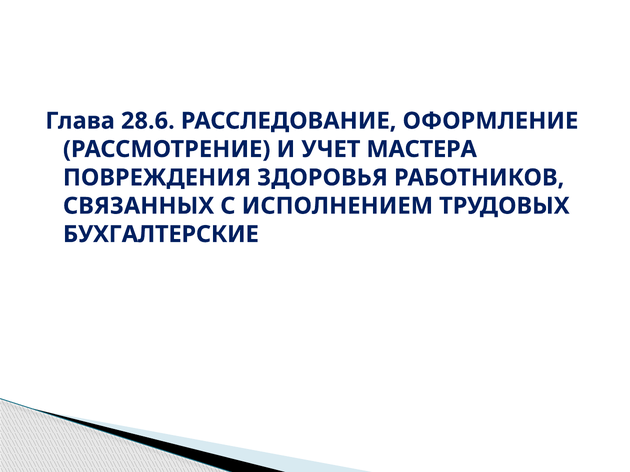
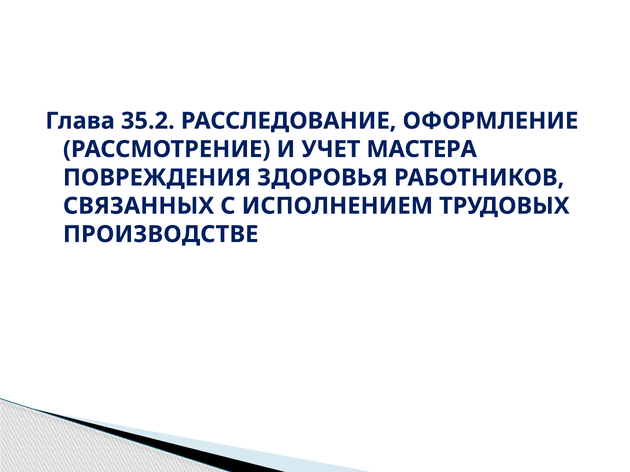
28.6: 28.6 -> 35.2 (148, 121)
БУХГАЛТЕРСКИЕ: БУХГАЛТЕРСКИЕ -> ПРОИЗВОДСТВЕ (161, 235)
